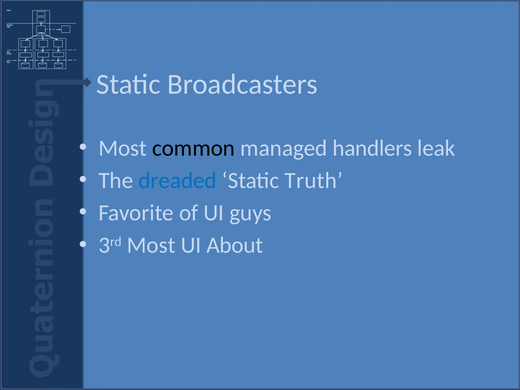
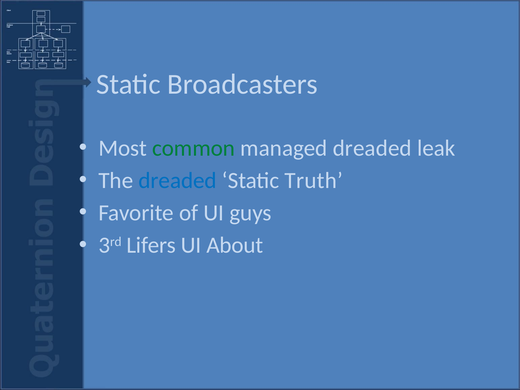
common colour: black -> green (194, 148)
managed handlers: handlers -> dreaded (372, 148)
3rd Most: Most -> Lifers (151, 245)
